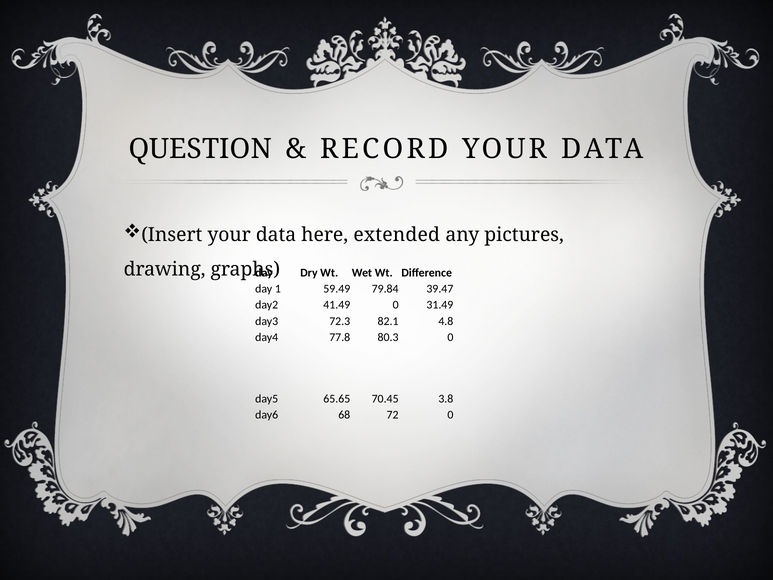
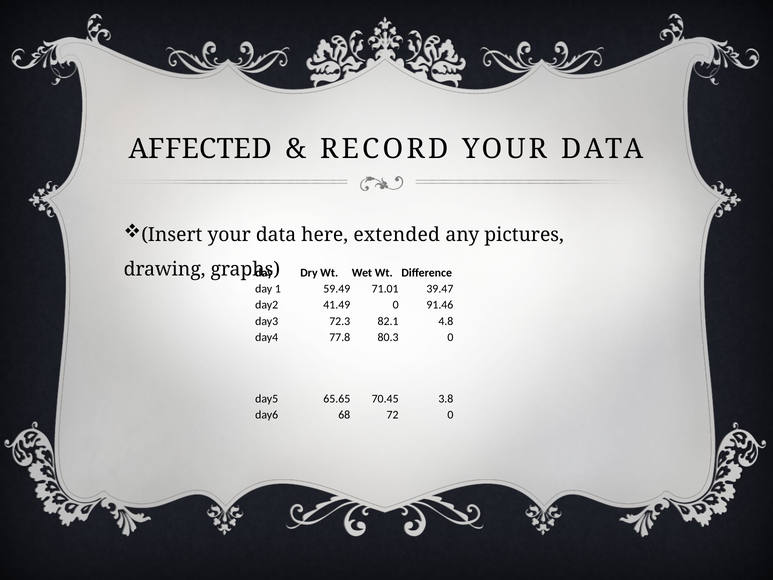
QUESTION: QUESTION -> AFFECTED (200, 149)
79.84: 79.84 -> 71.01 (385, 289)
31.49: 31.49 -> 91.46 (440, 305)
